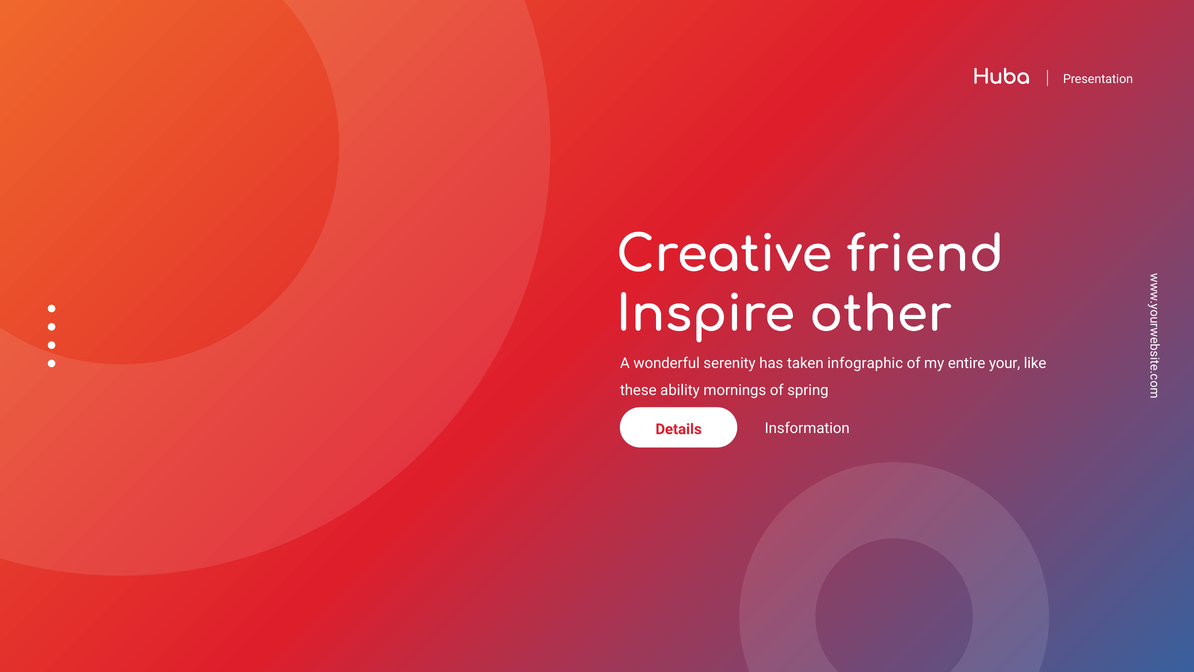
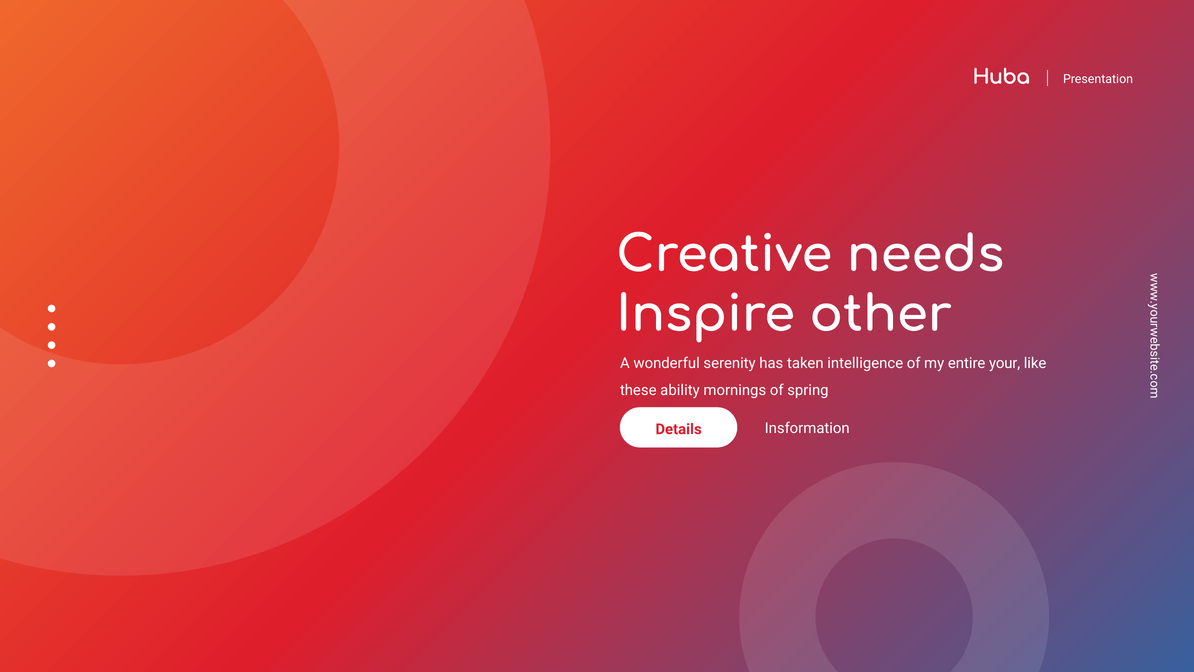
friend: friend -> needs (925, 255)
infographic: infographic -> intelligence (865, 363)
